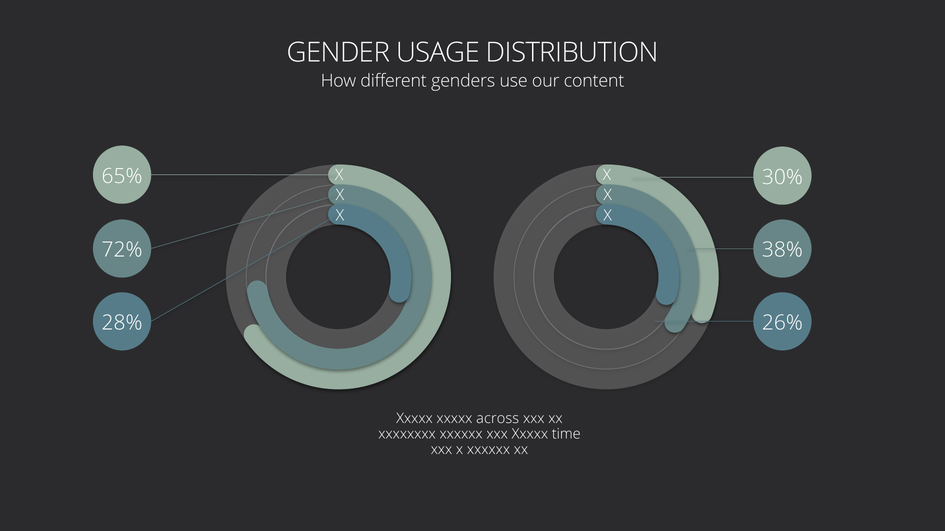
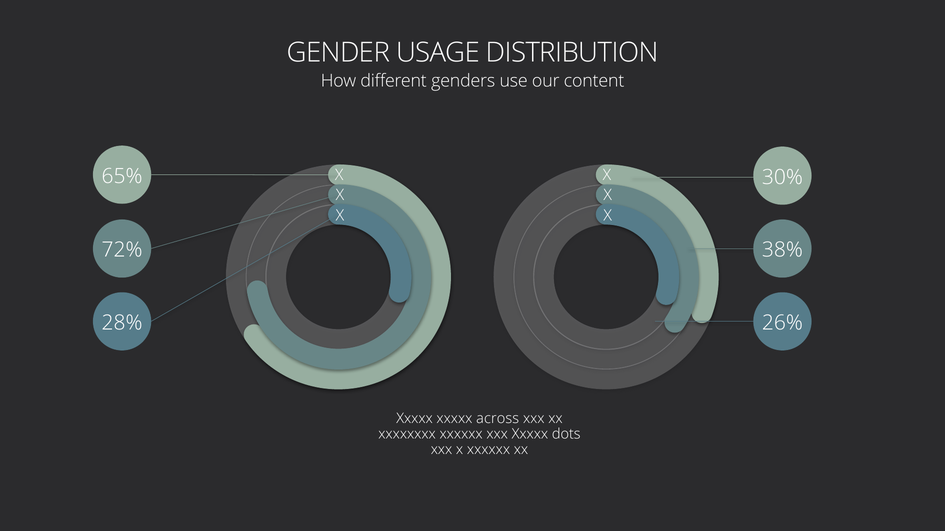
time: time -> dots (566, 434)
